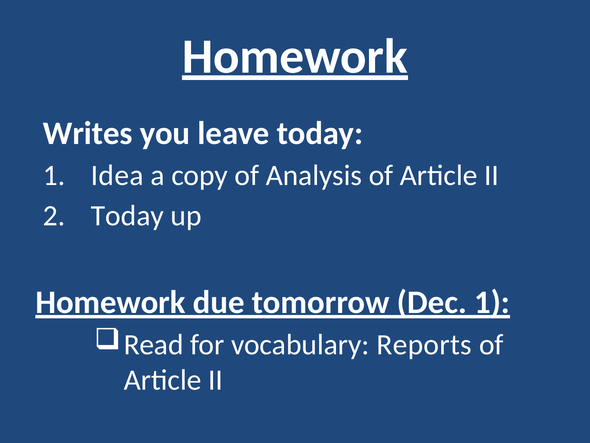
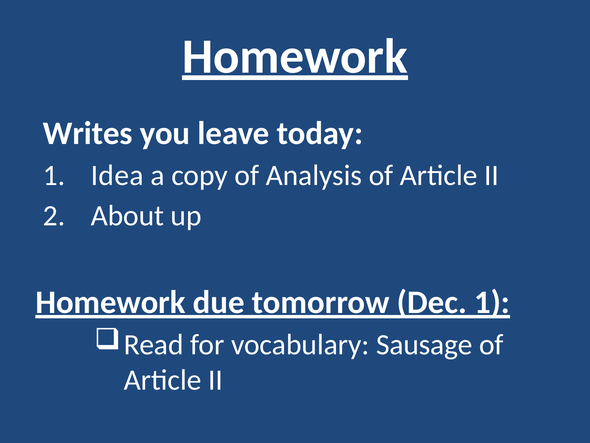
Today: Today -> About (127, 215)
Reports: Reports -> Sausage (424, 344)
